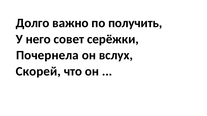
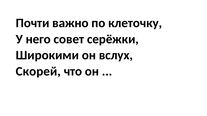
Долго: Долго -> Почти (33, 23)
получить: получить -> клеточку (135, 23)
Почернела: Почернела -> Широкими (47, 55)
